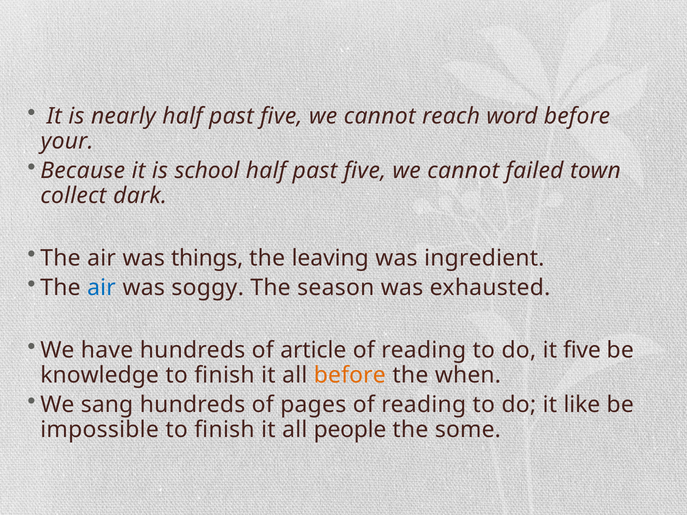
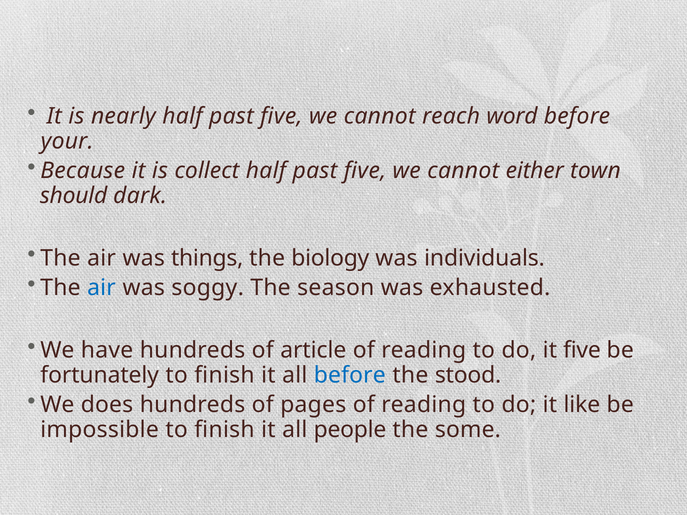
school: school -> collect (207, 171)
failed: failed -> either (535, 171)
collect: collect -> should (74, 196)
leaving: leaving -> biology (330, 258)
ingredient: ingredient -> individuals (485, 258)
knowledge: knowledge -> fortunately (100, 375)
before colour: orange -> blue (350, 375)
when: when -> stood (468, 375)
sang: sang -> does (107, 405)
